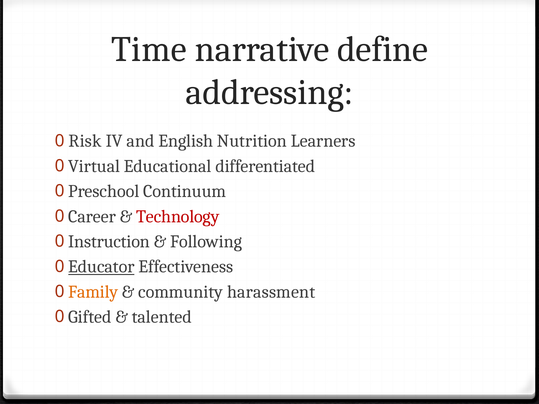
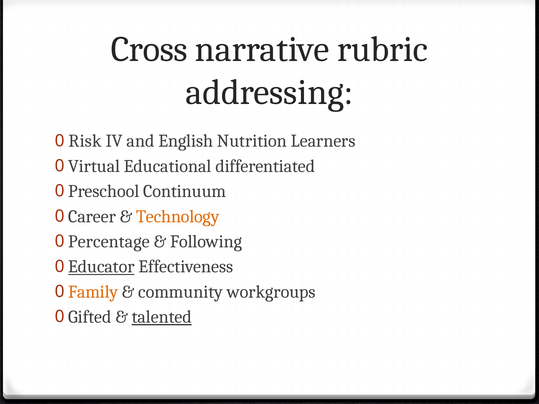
Time: Time -> Cross (149, 49)
define: define -> rubric (383, 49)
Technology colour: red -> orange (178, 217)
Instruction: Instruction -> Percentage (109, 242)
harassment: harassment -> workgroups (271, 292)
talented underline: none -> present (162, 317)
